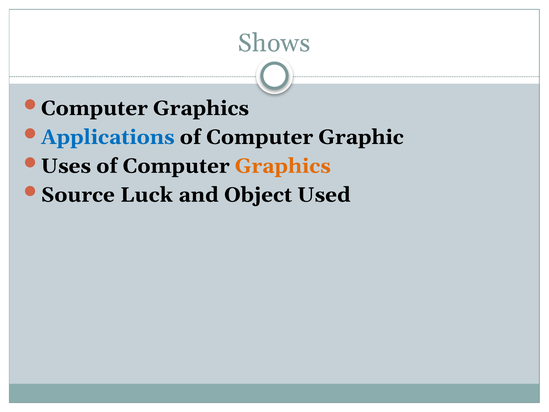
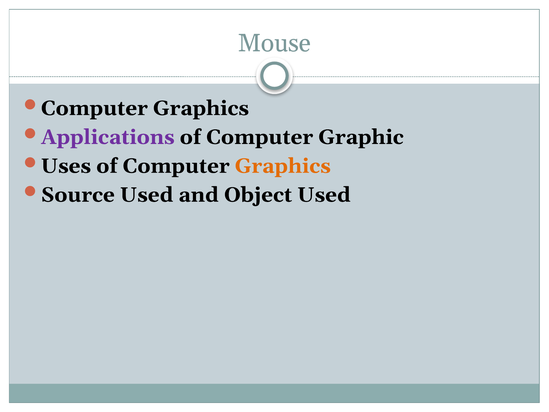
Shows: Shows -> Mouse (274, 43)
Applications colour: blue -> purple (108, 137)
Source Luck: Luck -> Used (147, 195)
